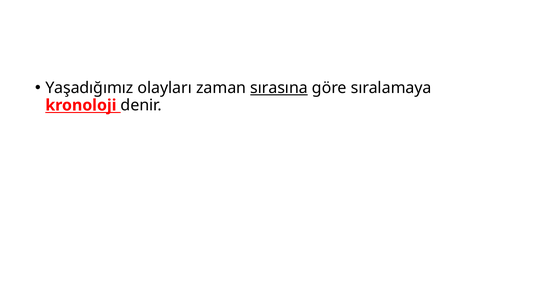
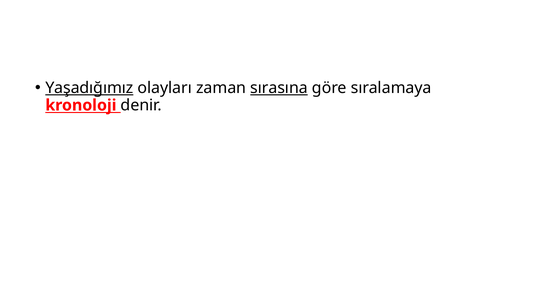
Yaşadığımız underline: none -> present (89, 88)
